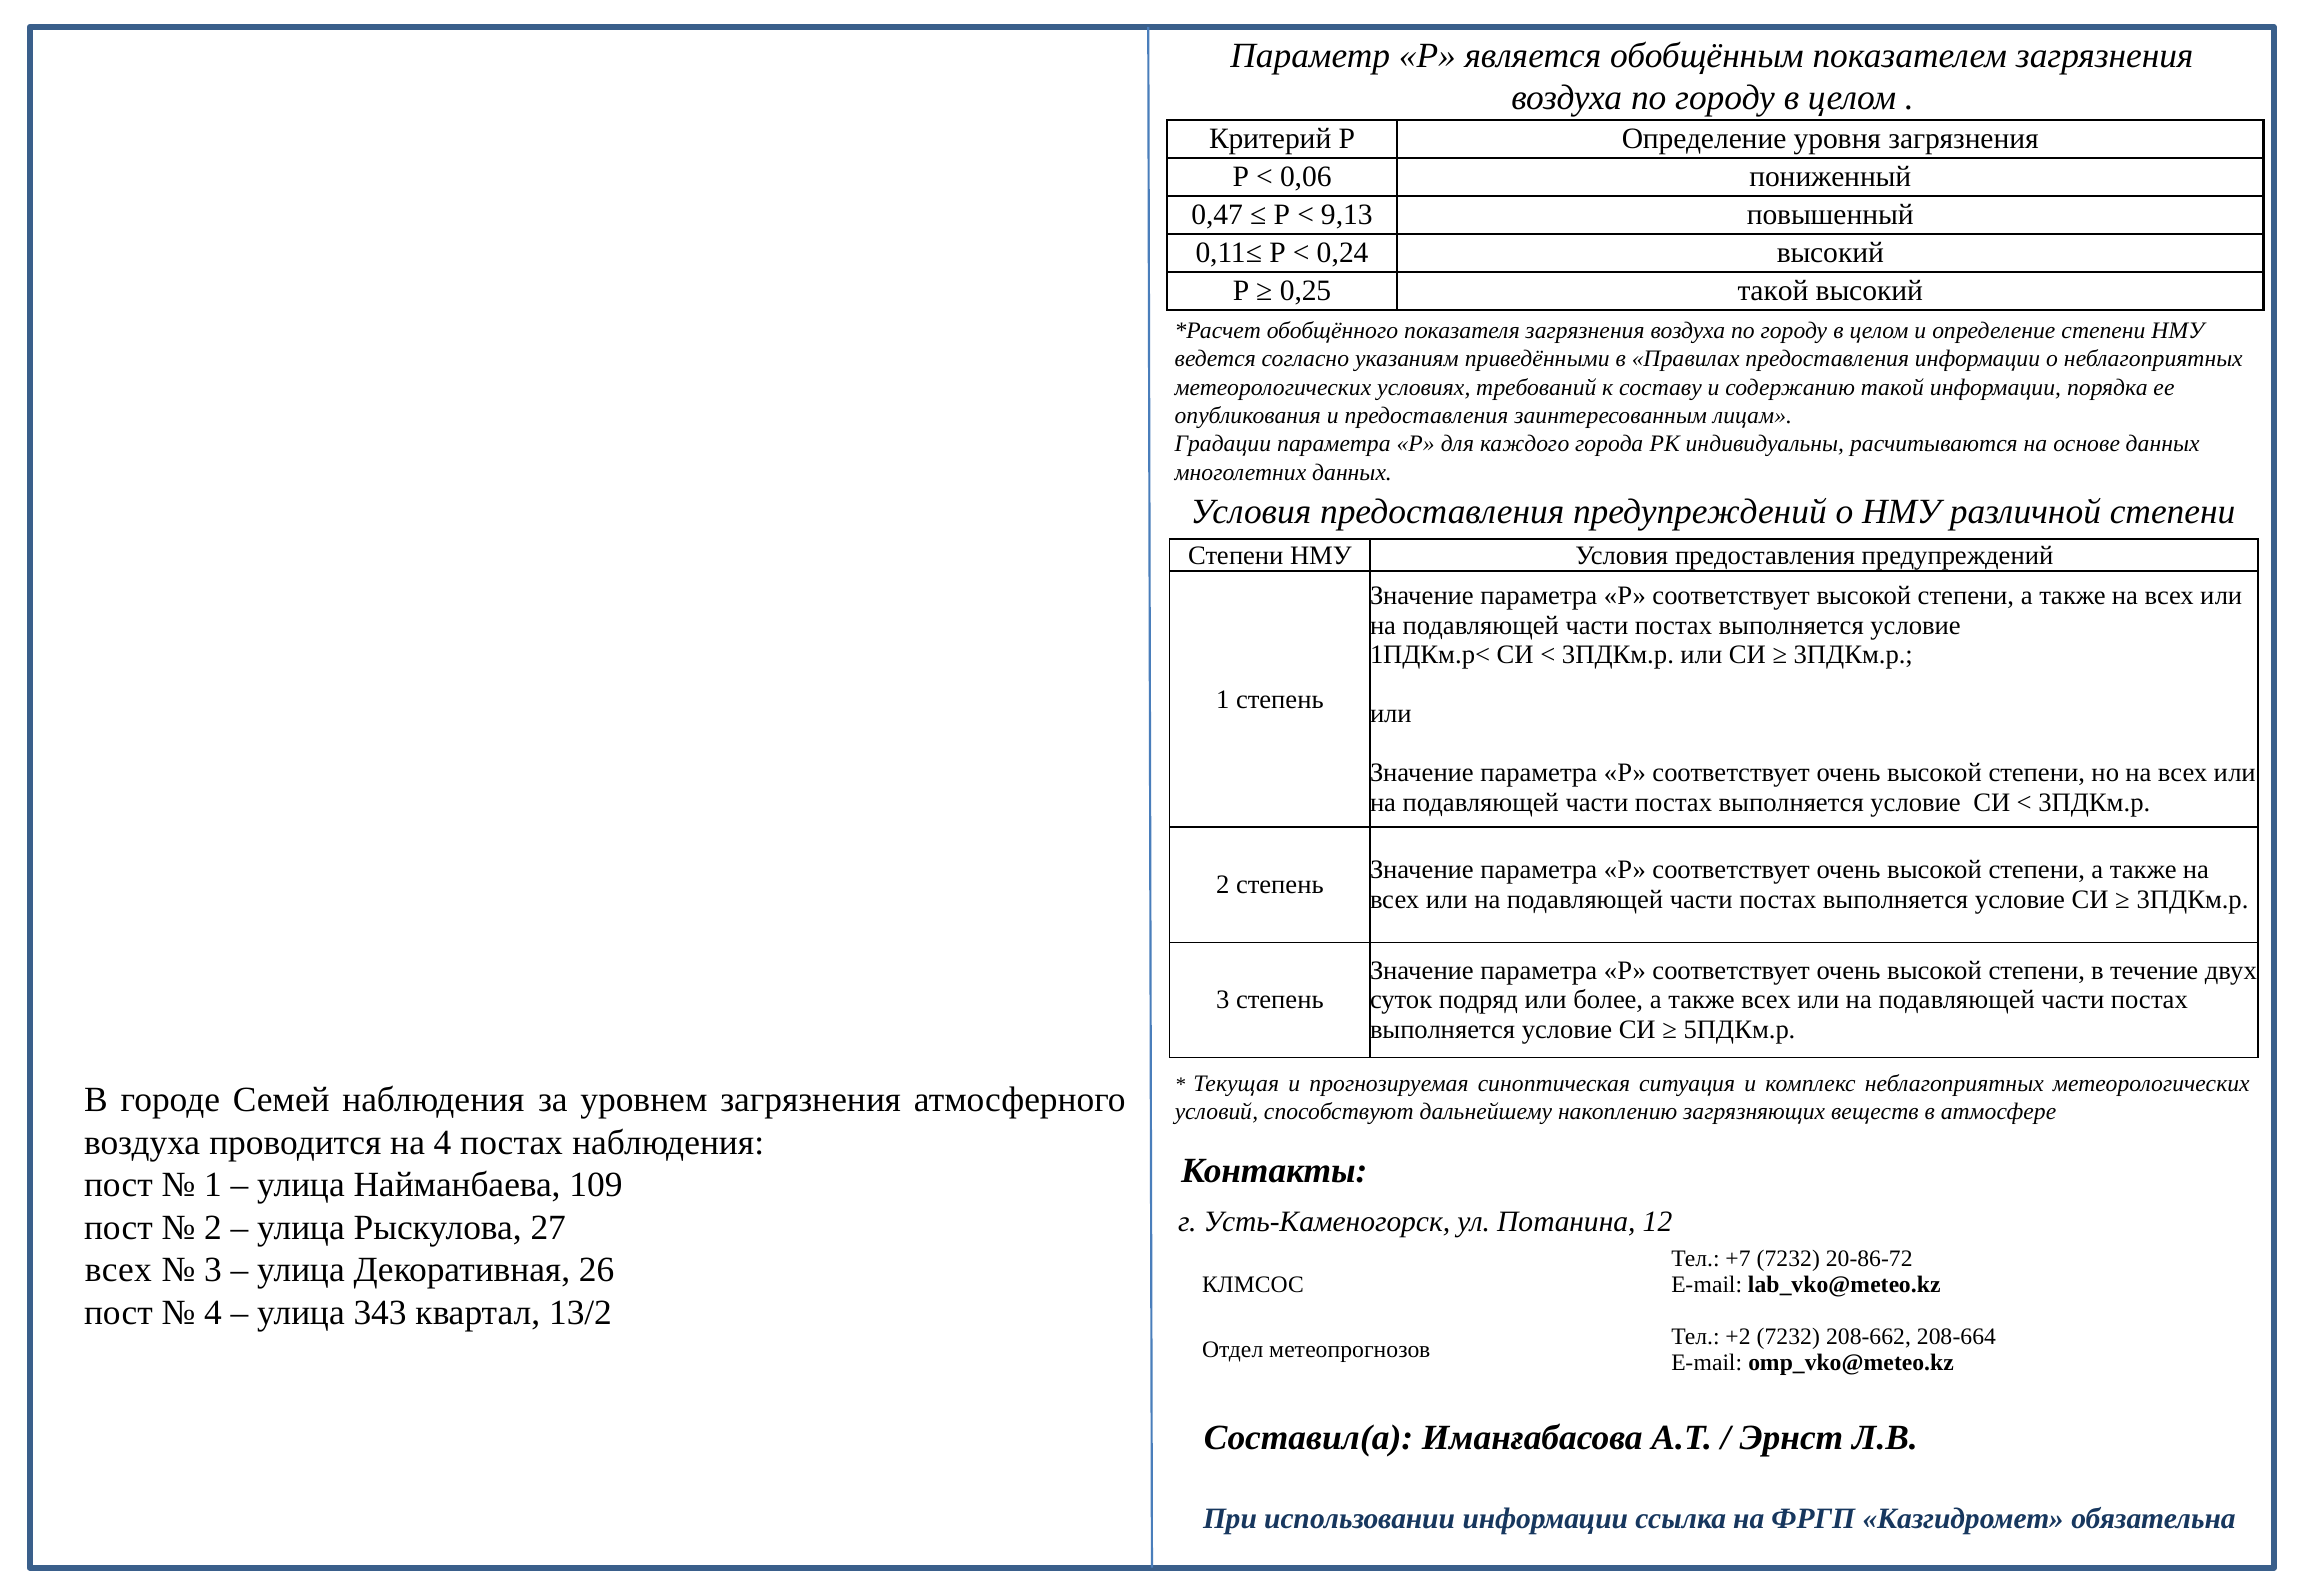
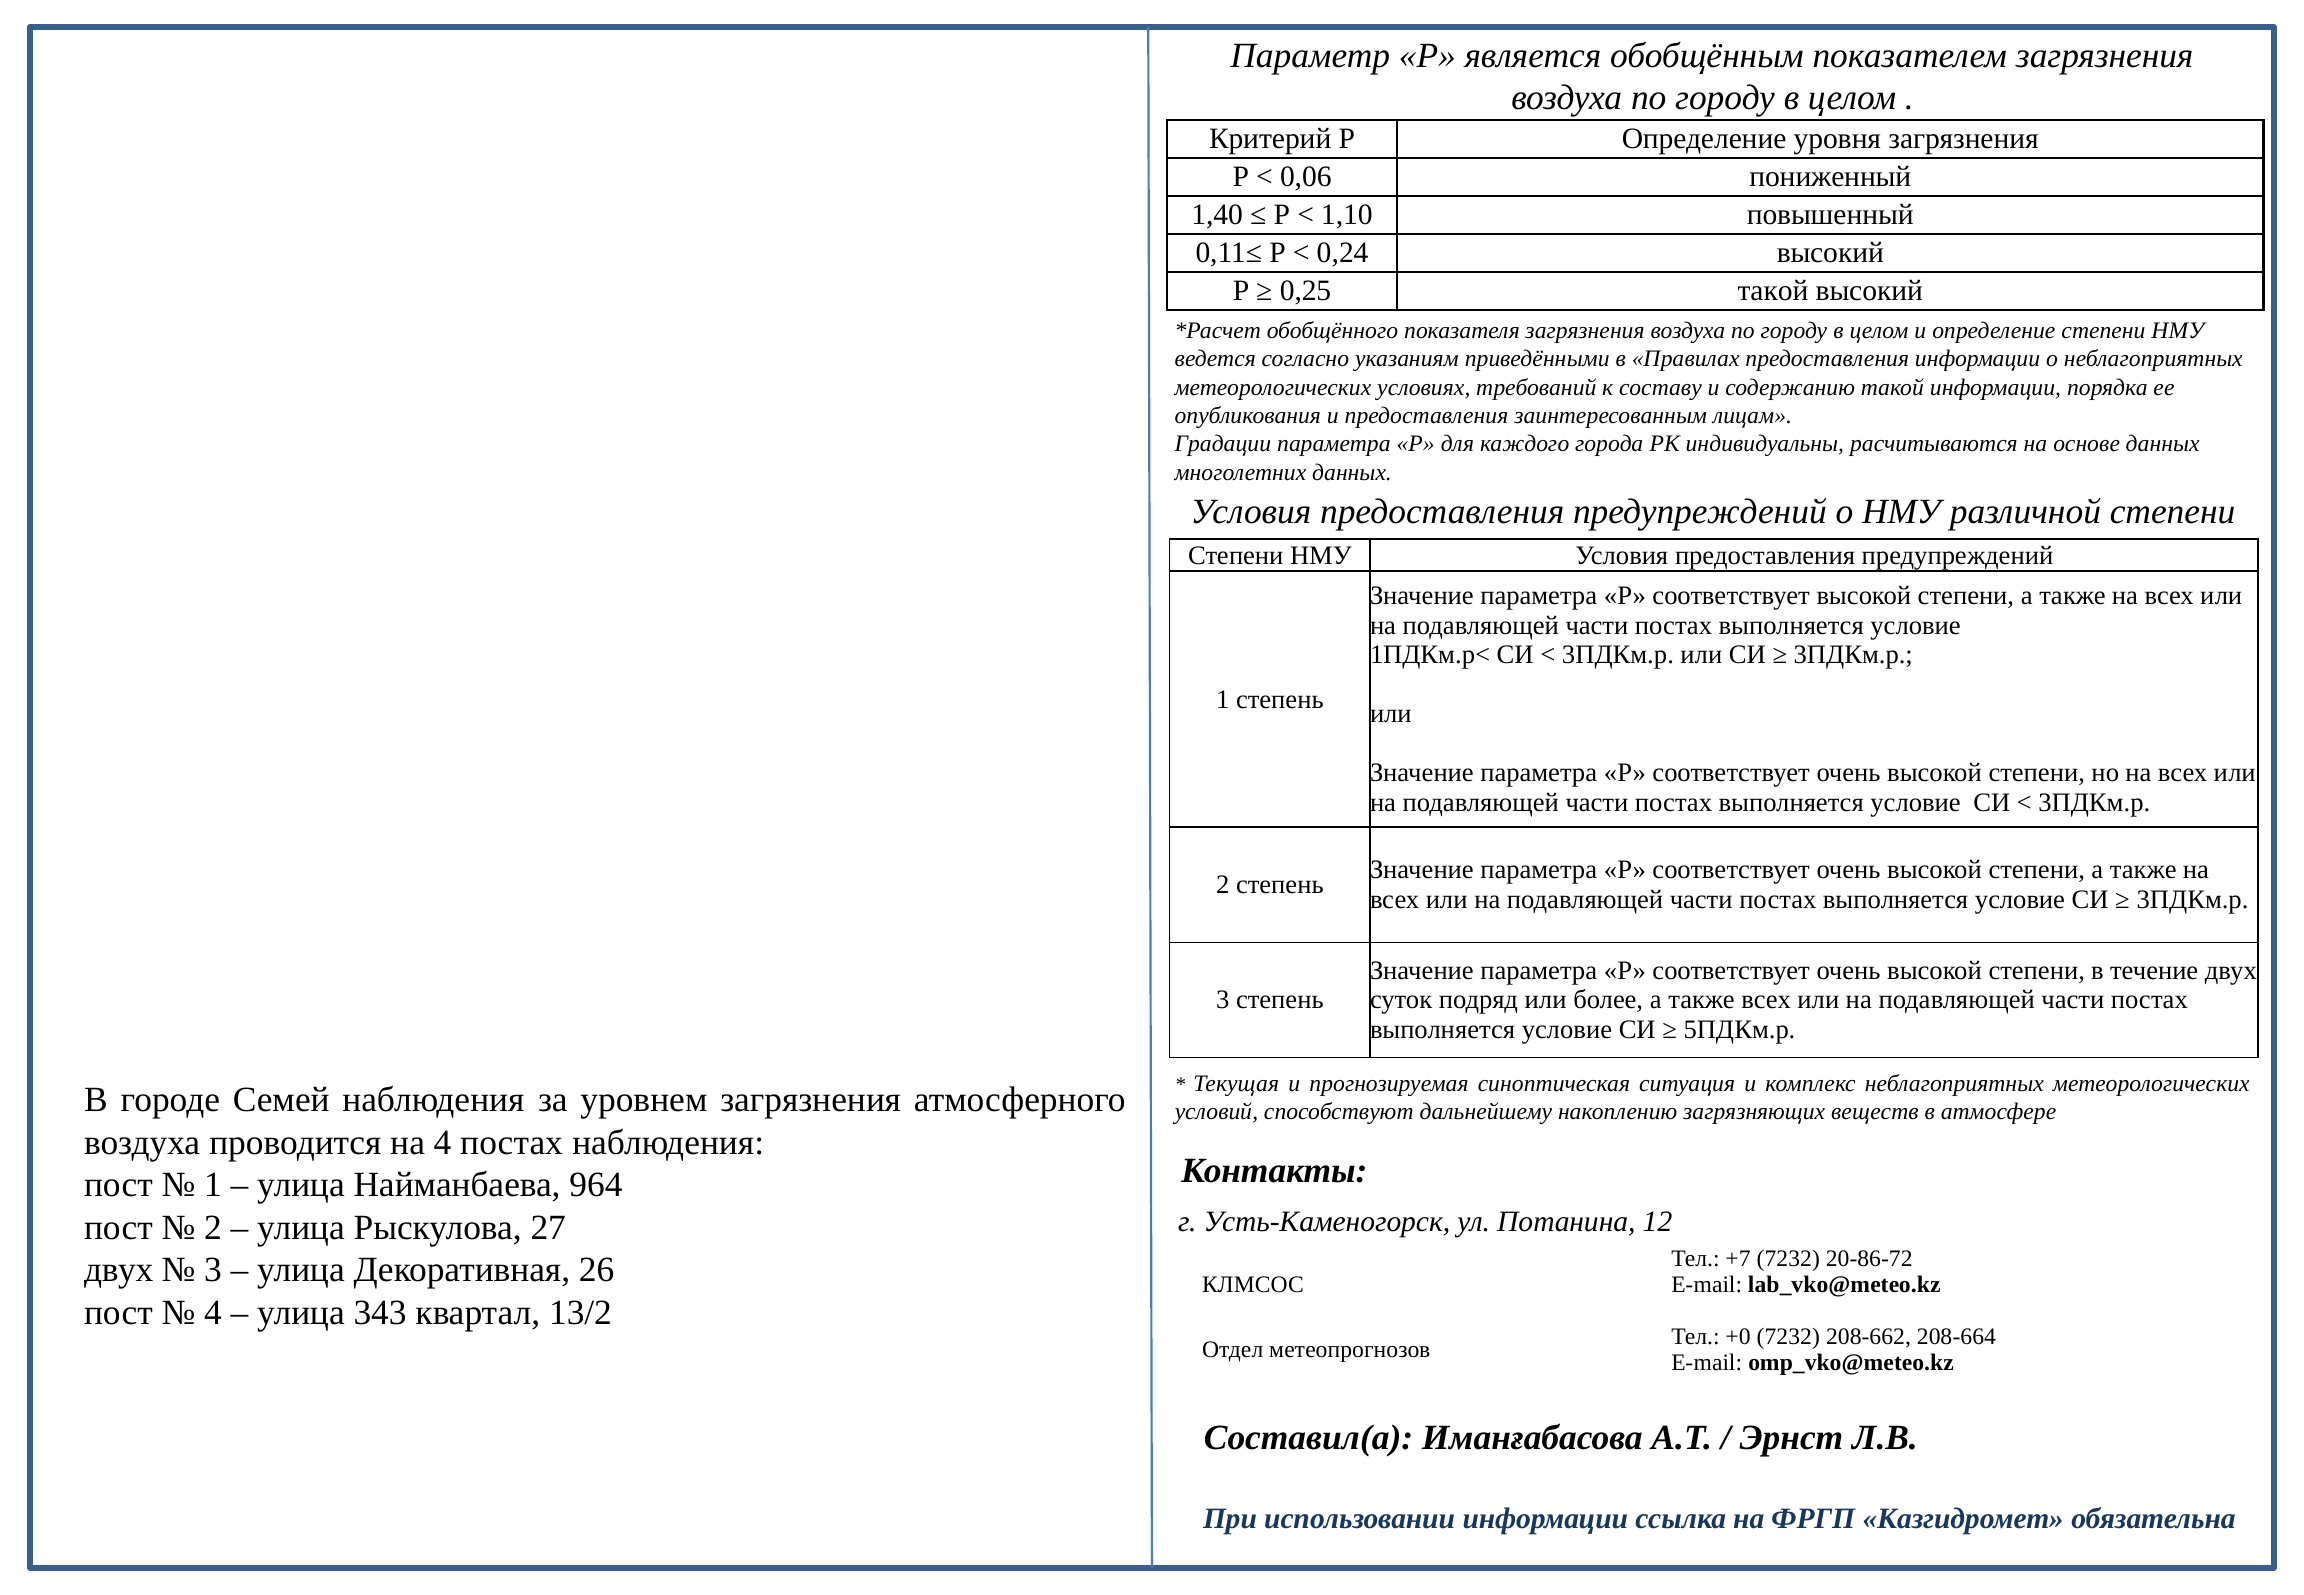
0,47: 0,47 -> 1,40 (1217, 215)
9,13: 9,13 -> 1,10 (1347, 215)
109: 109 -> 964 (596, 1185)
всех: всех -> двух (119, 1270)
+2: +2 -> +0 (1738, 1337)
